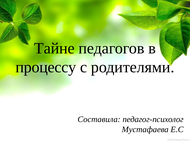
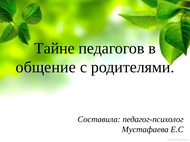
процессу: процессу -> общение (46, 67)
